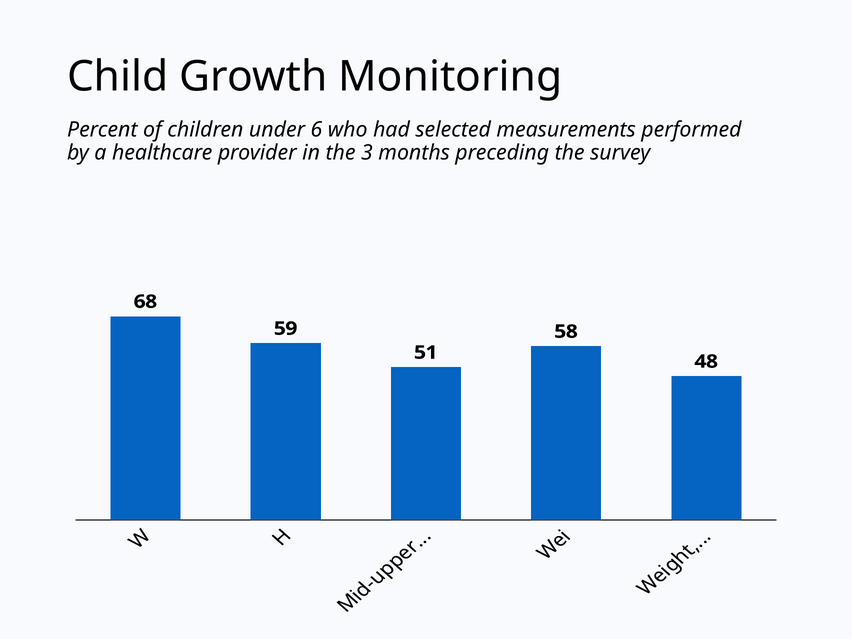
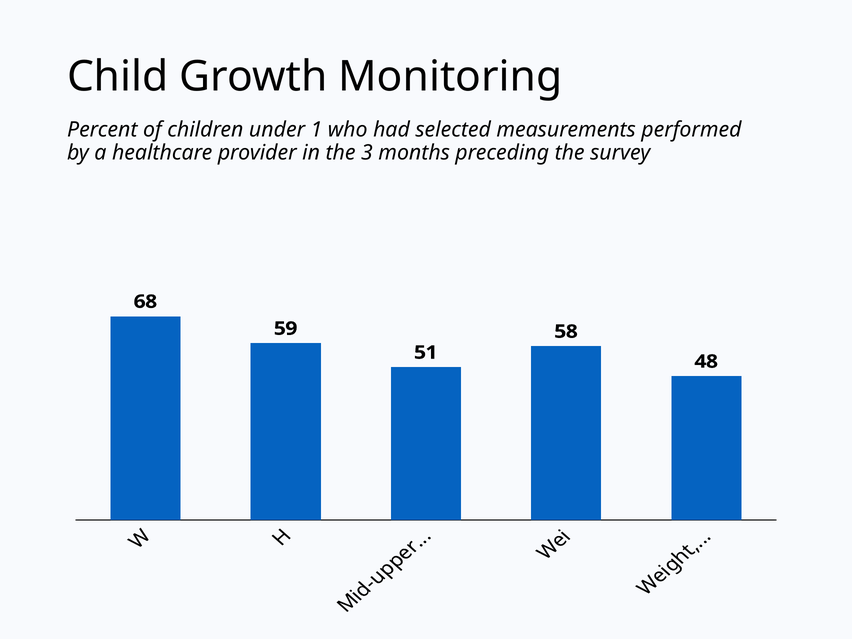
6: 6 -> 1 (316, 130)
